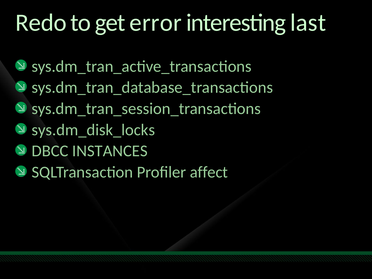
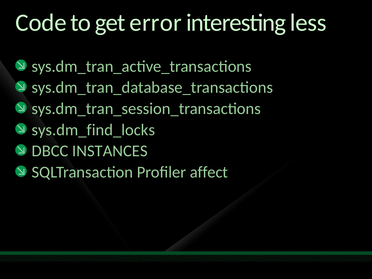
Redo: Redo -> Code (41, 23)
last: last -> less (308, 23)
sys.dm_disk_locks: sys.dm_disk_locks -> sys.dm_find_locks (93, 130)
